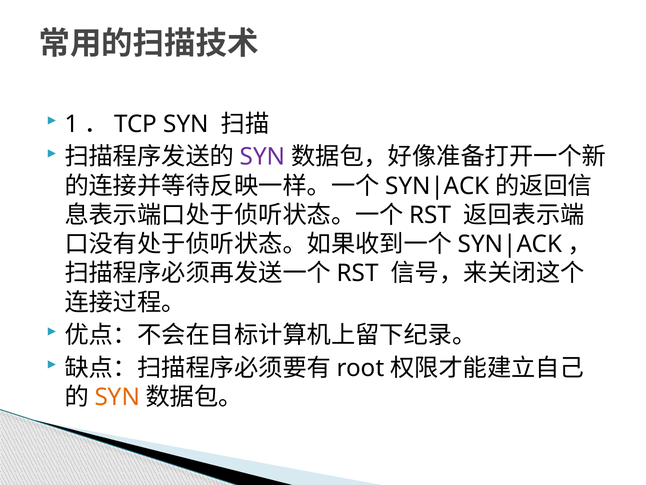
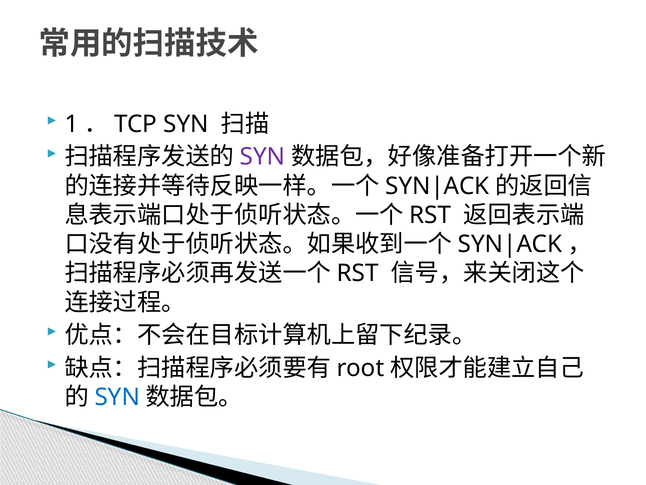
SYN colour: orange -> blue (117, 397)
